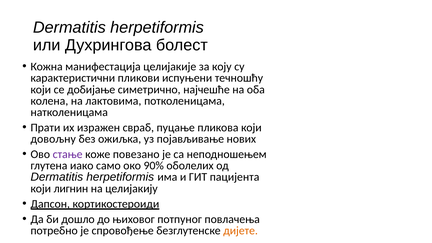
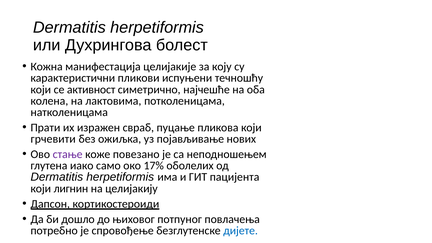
добијање: добијање -> активност (91, 89)
довољну: довољну -> грчевити (53, 139)
90%: 90% -> 17% (154, 166)
дијете colour: orange -> blue (241, 231)
